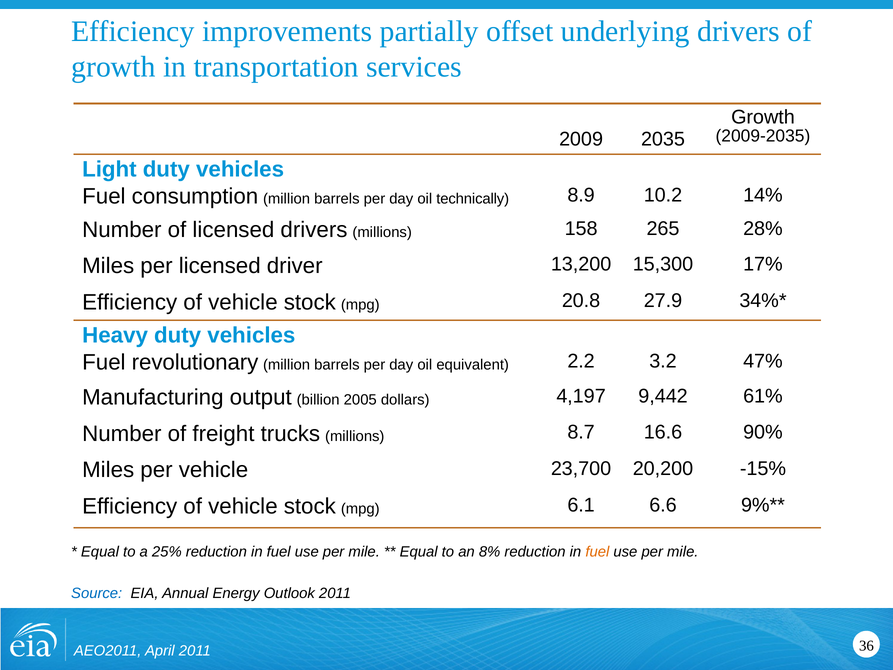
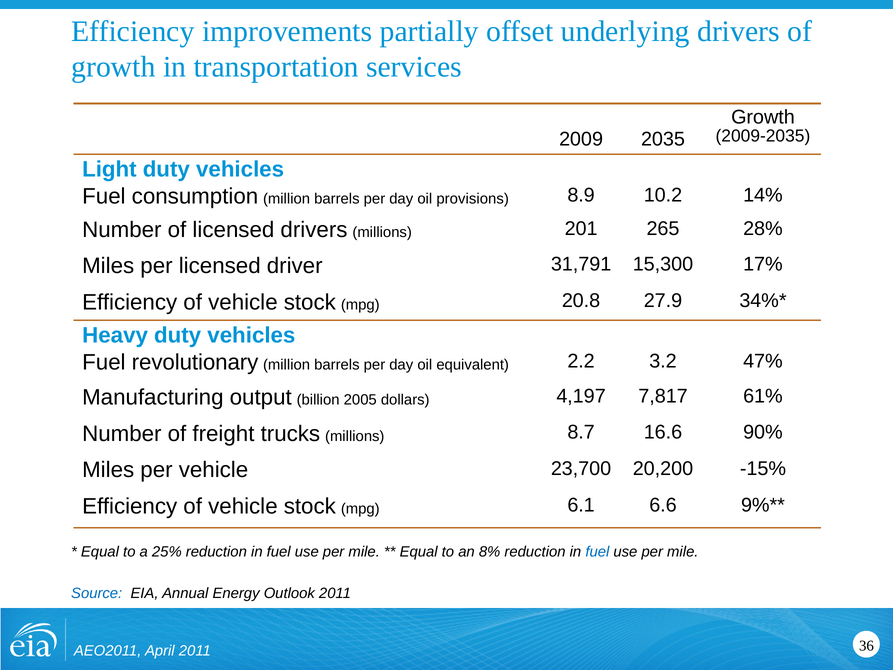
technically: technically -> provisions (473, 199)
158: 158 -> 201 (581, 229)
13,200: 13,200 -> 31,791 (581, 264)
9,442: 9,442 -> 7,817 (663, 396)
fuel colour: orange -> blue (597, 552)
